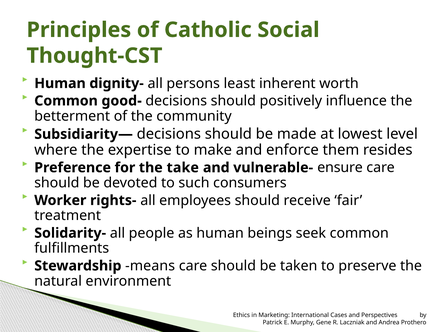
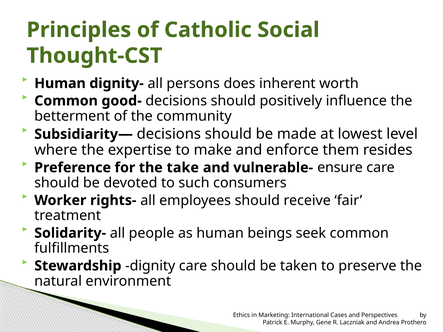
least: least -> does (240, 83)
means: means -> dignity (150, 266)
